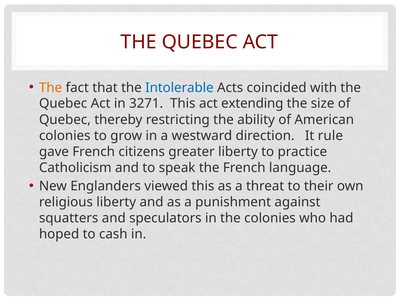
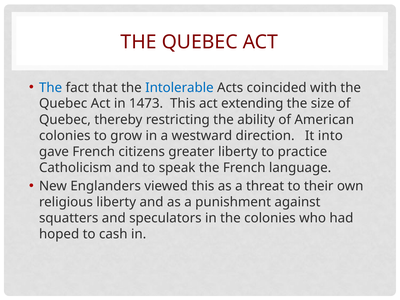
The colour: orange -> blue (51, 88)
3271: 3271 -> 1473 (146, 104)
rule: rule -> into (330, 136)
